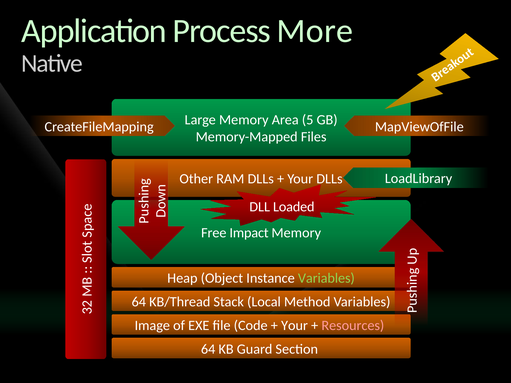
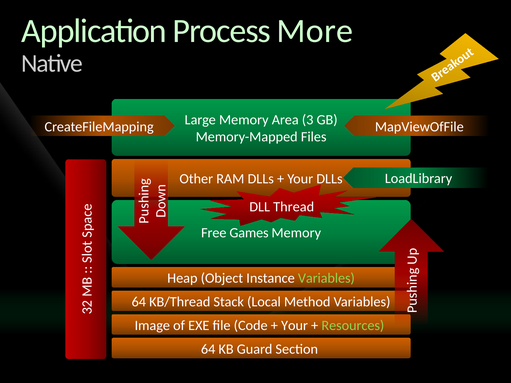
Area 5: 5 -> 3 (308, 120)
Loaded: Loaded -> Thread (294, 207)
Impact: Impact -> Games (249, 233)
Resources colour: pink -> light green (353, 326)
